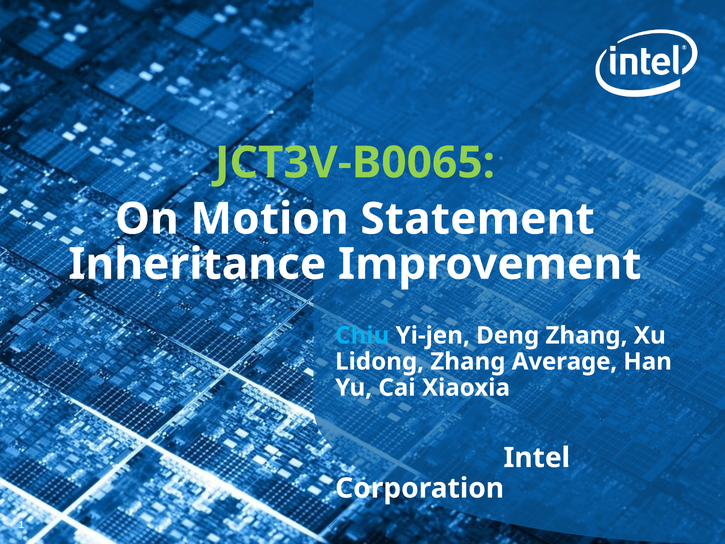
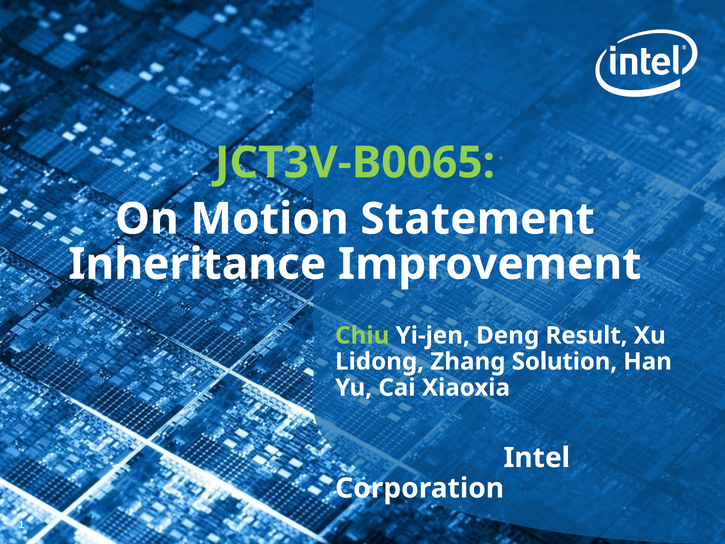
Chiu colour: light blue -> light green (362, 335)
Deng Zhang: Zhang -> Result (587, 335)
Average: Average -> Solution (564, 361)
